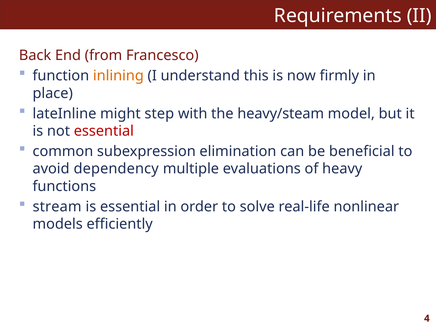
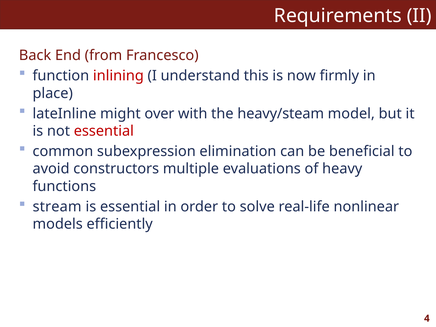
inlining colour: orange -> red (118, 76)
step: step -> over (159, 114)
dependency: dependency -> constructors (116, 169)
